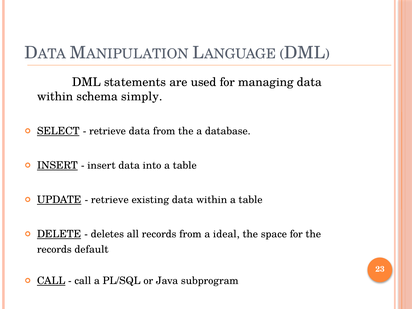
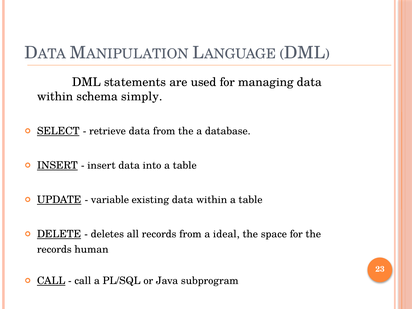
retrieve: retrieve -> variable (110, 200)
default: default -> human (91, 249)
